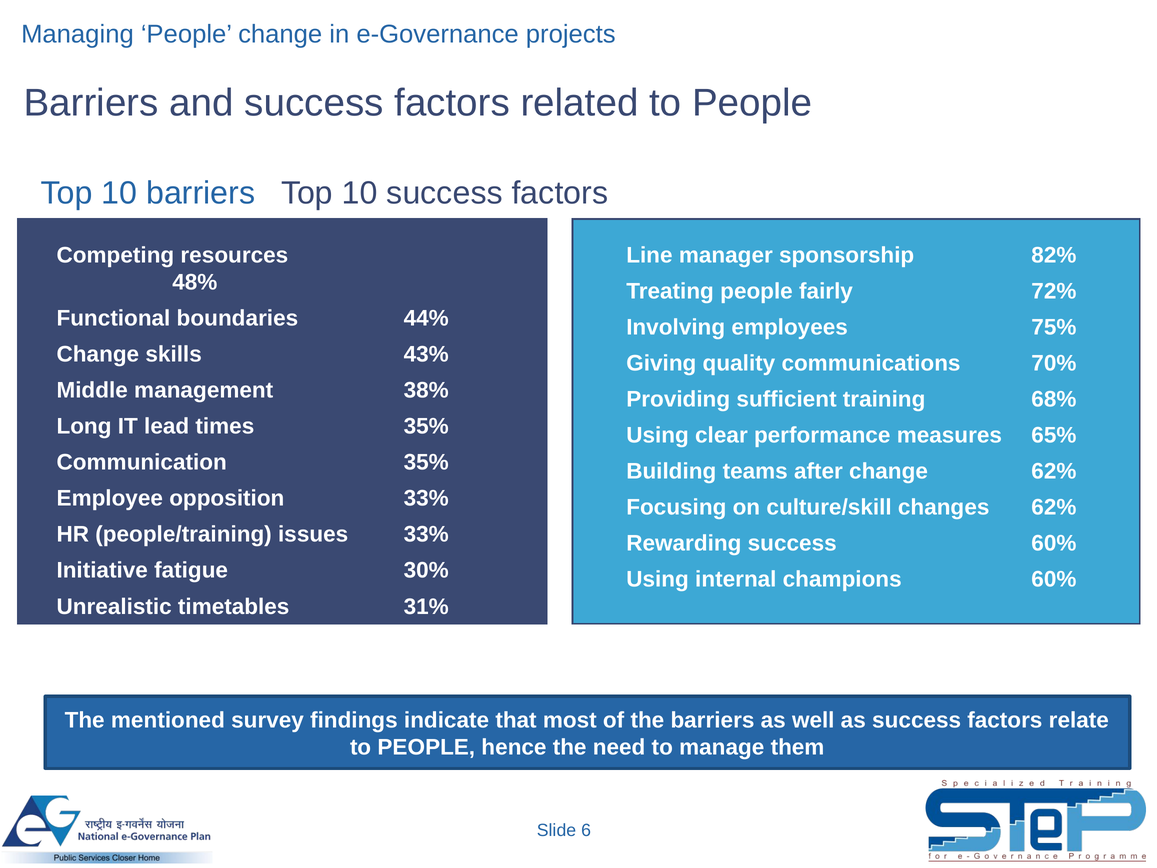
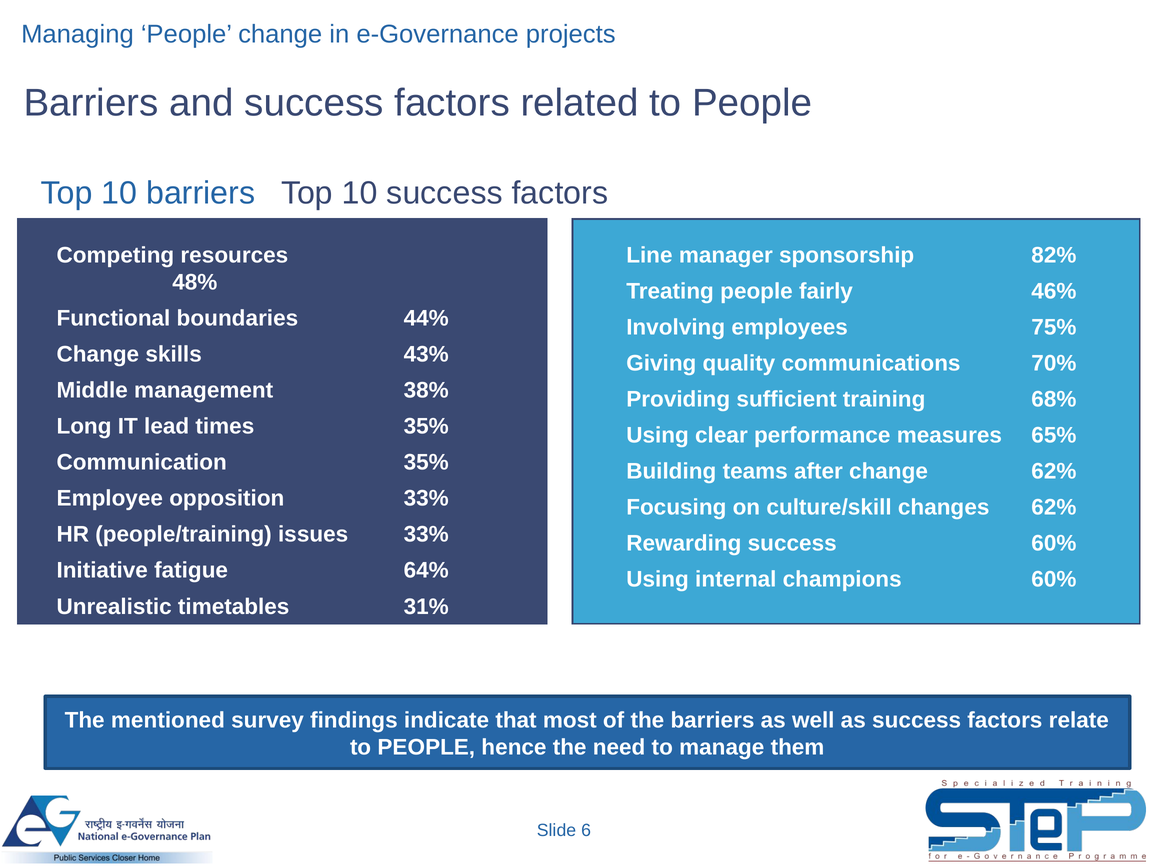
72%: 72% -> 46% (1054, 291)
30%: 30% -> 64% (426, 570)
